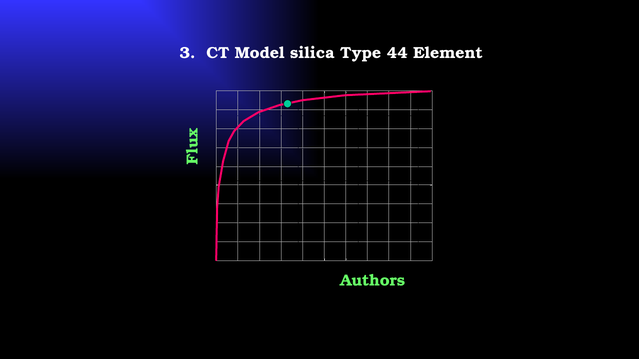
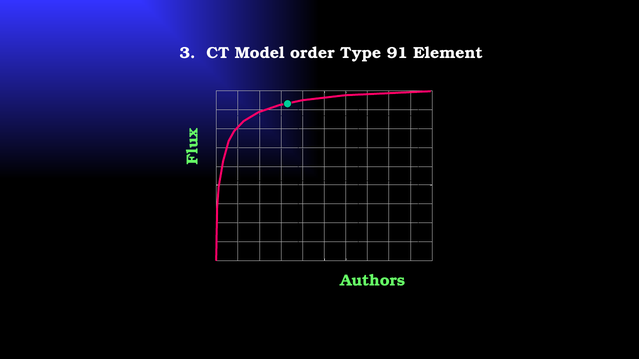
silica: silica -> order (312, 53)
44: 44 -> 91 (397, 53)
